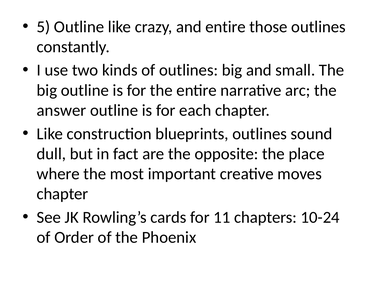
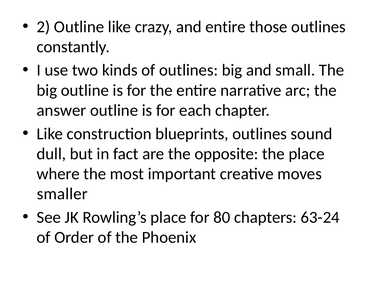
5: 5 -> 2 (43, 27)
chapter: chapter -> smaller (62, 194)
Rowling’s cards: cards -> place (168, 217)
11: 11 -> 80 (222, 217)
10-24: 10-24 -> 63-24 (320, 217)
